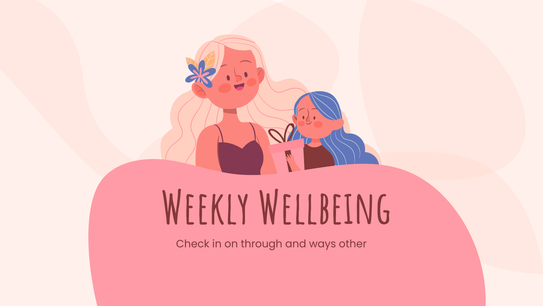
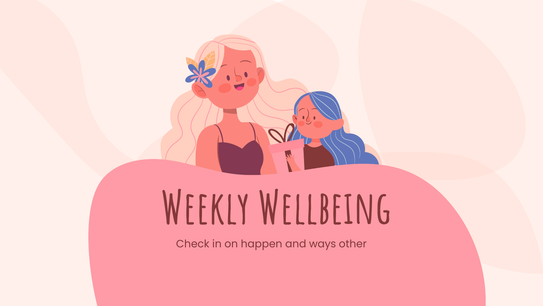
through: through -> happen (262, 243)
